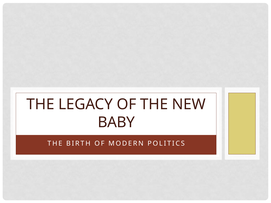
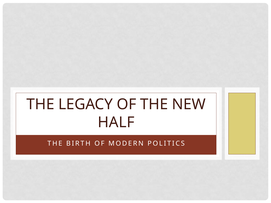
BABY: BABY -> HALF (116, 122)
